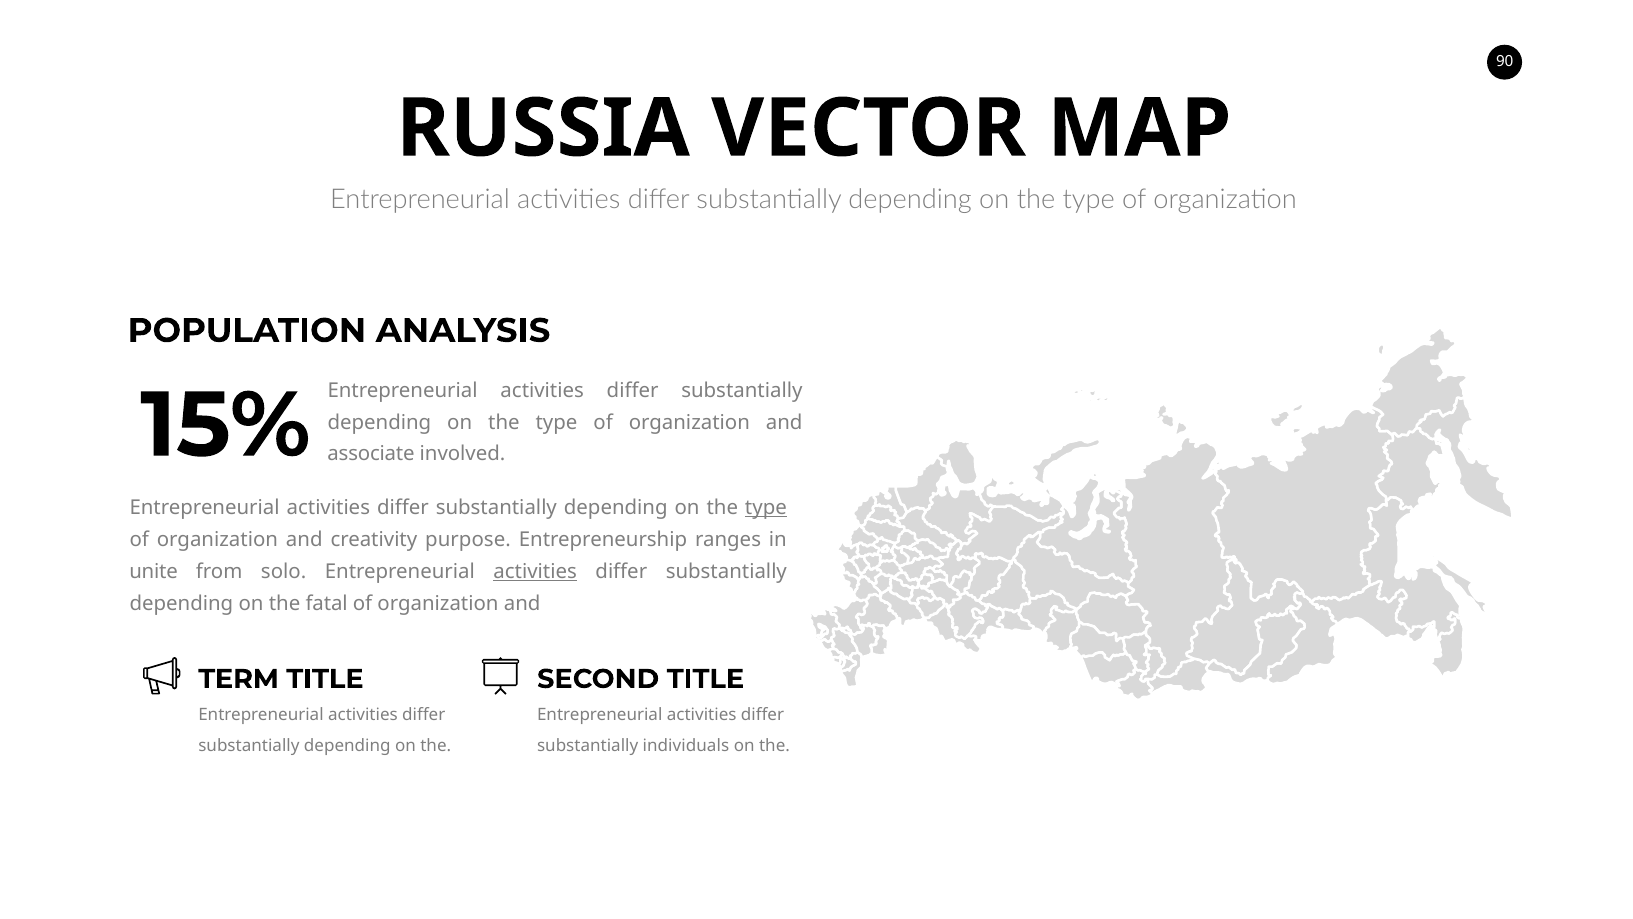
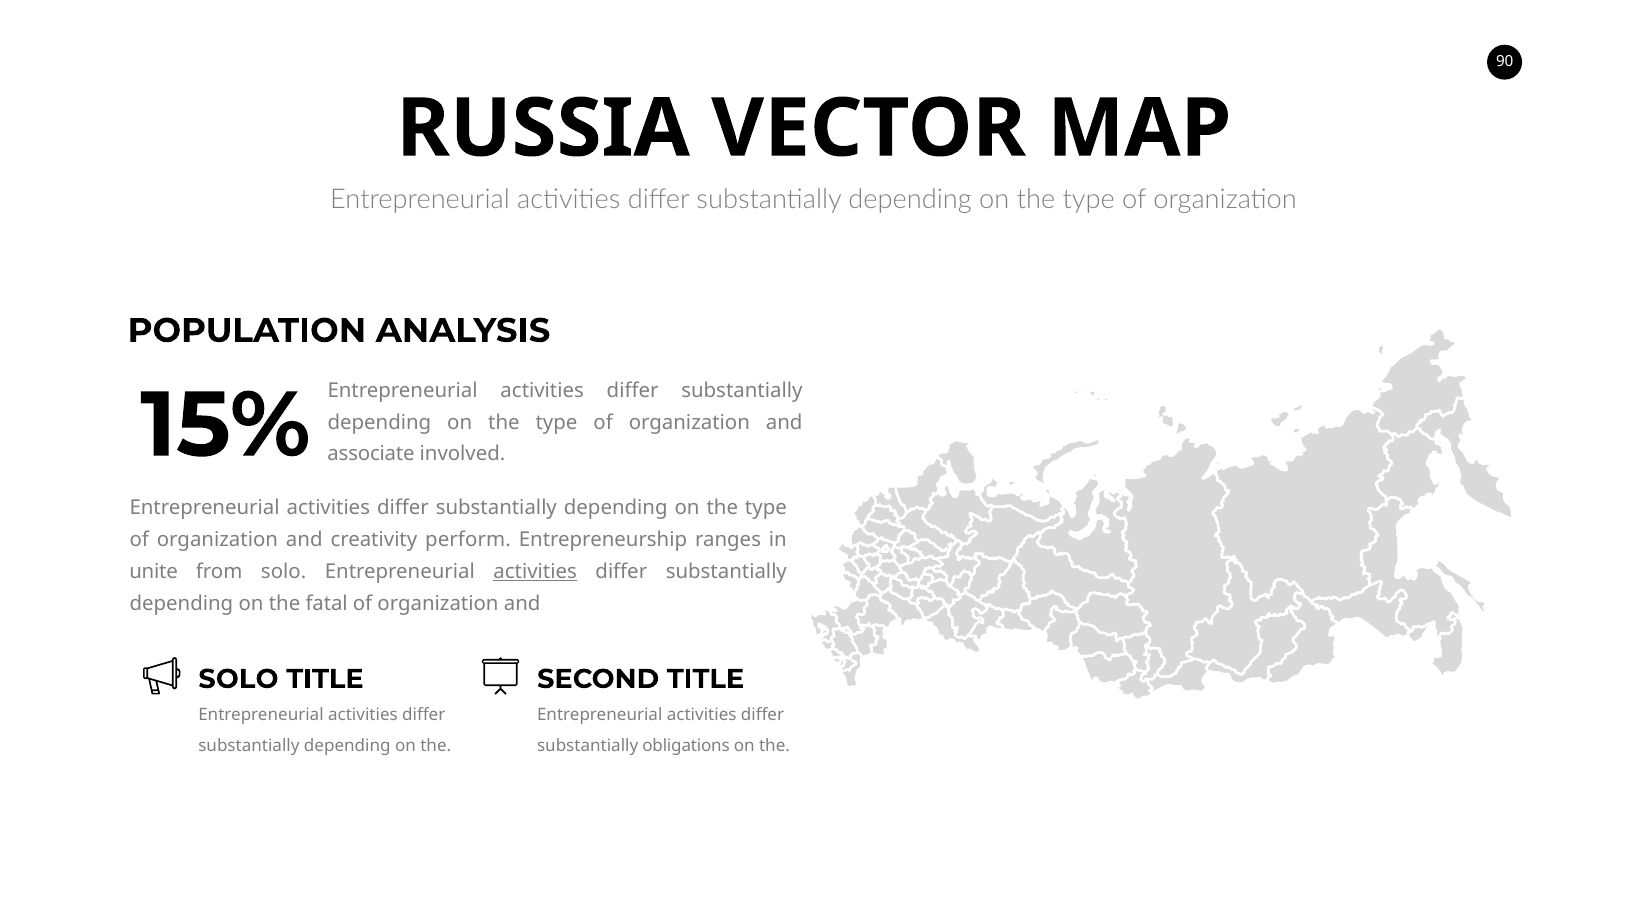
type underline: present -> none (766, 508)
purpose: purpose -> perform (468, 540)
TERM: TERM -> SOLO (238, 679)
individuals: individuals -> obligations (686, 745)
